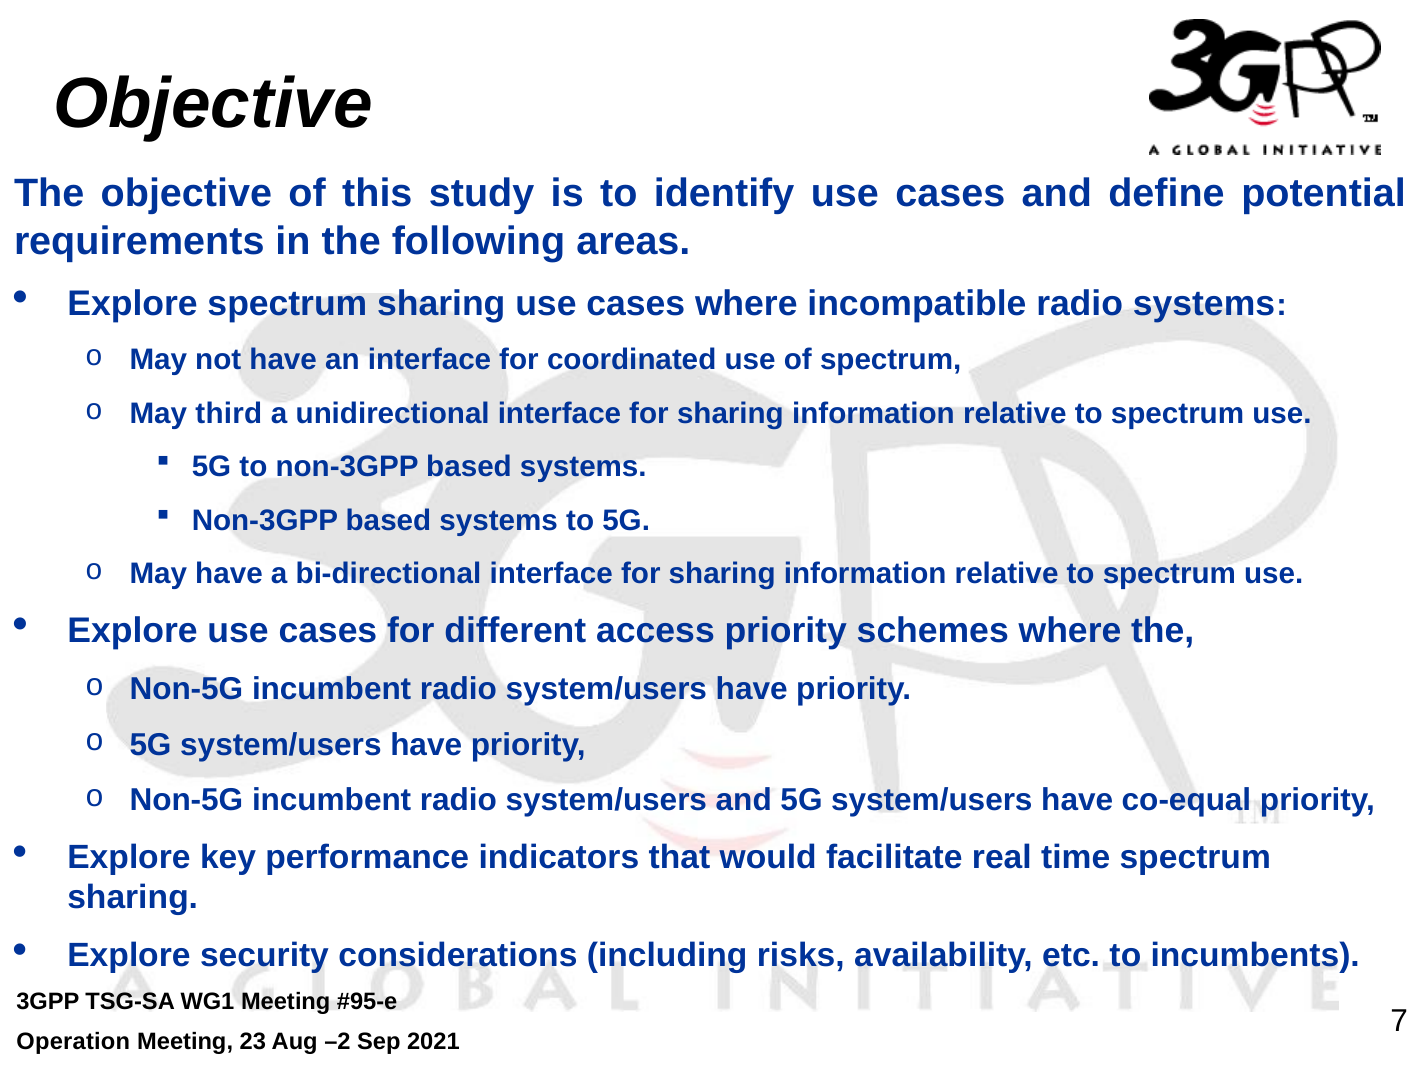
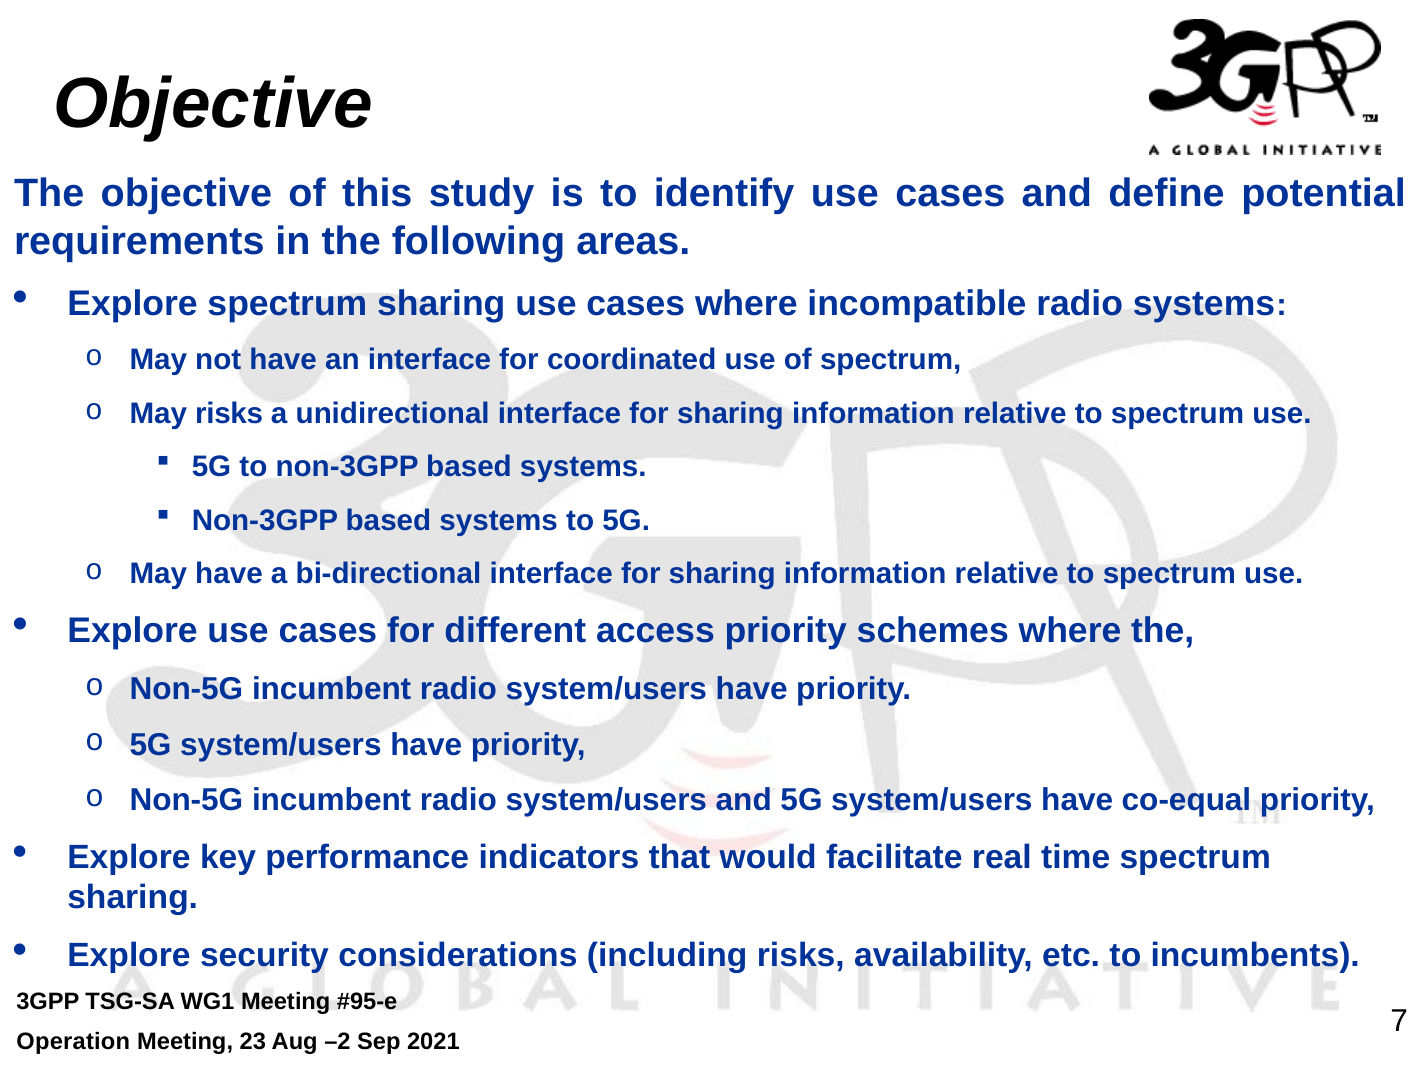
May third: third -> risks (229, 413)
